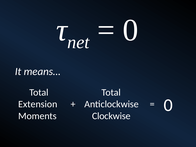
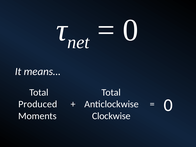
Extension: Extension -> Produced (38, 104)
